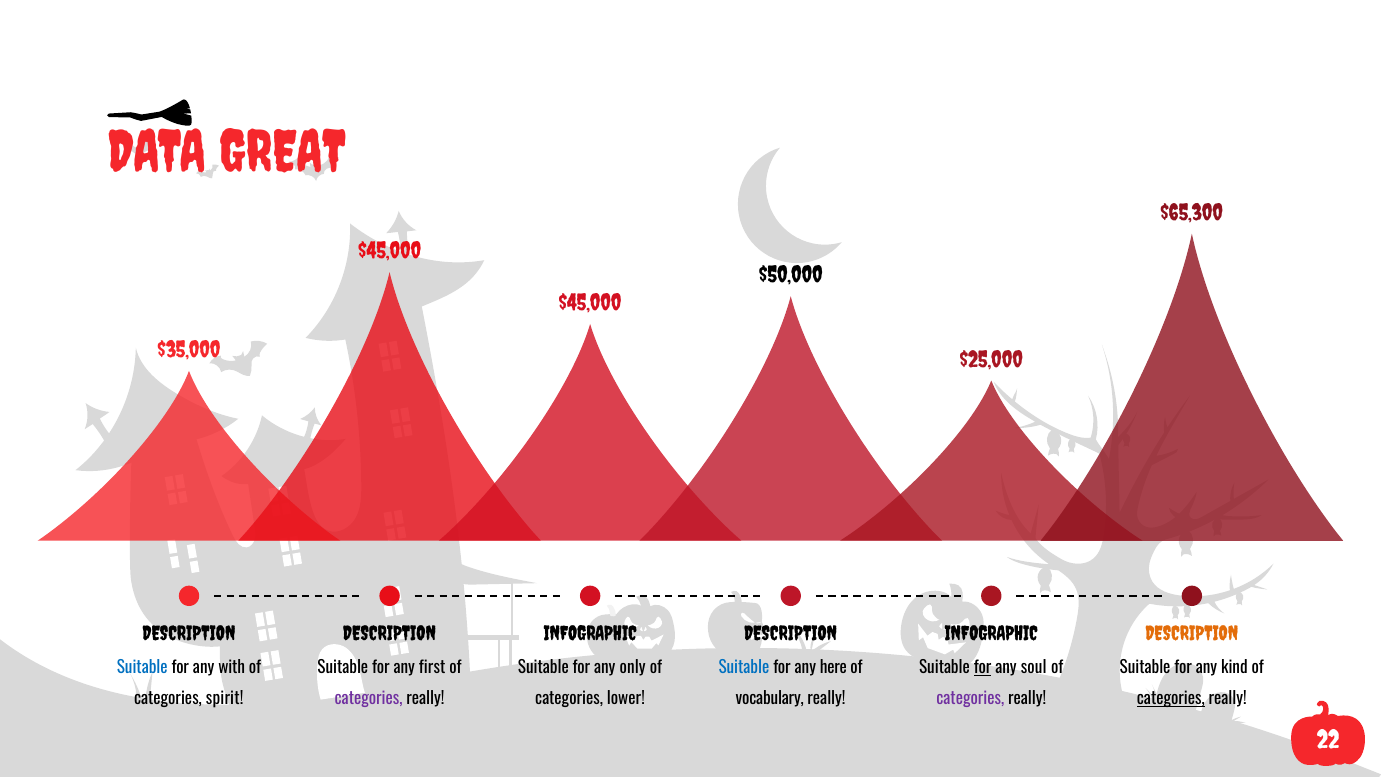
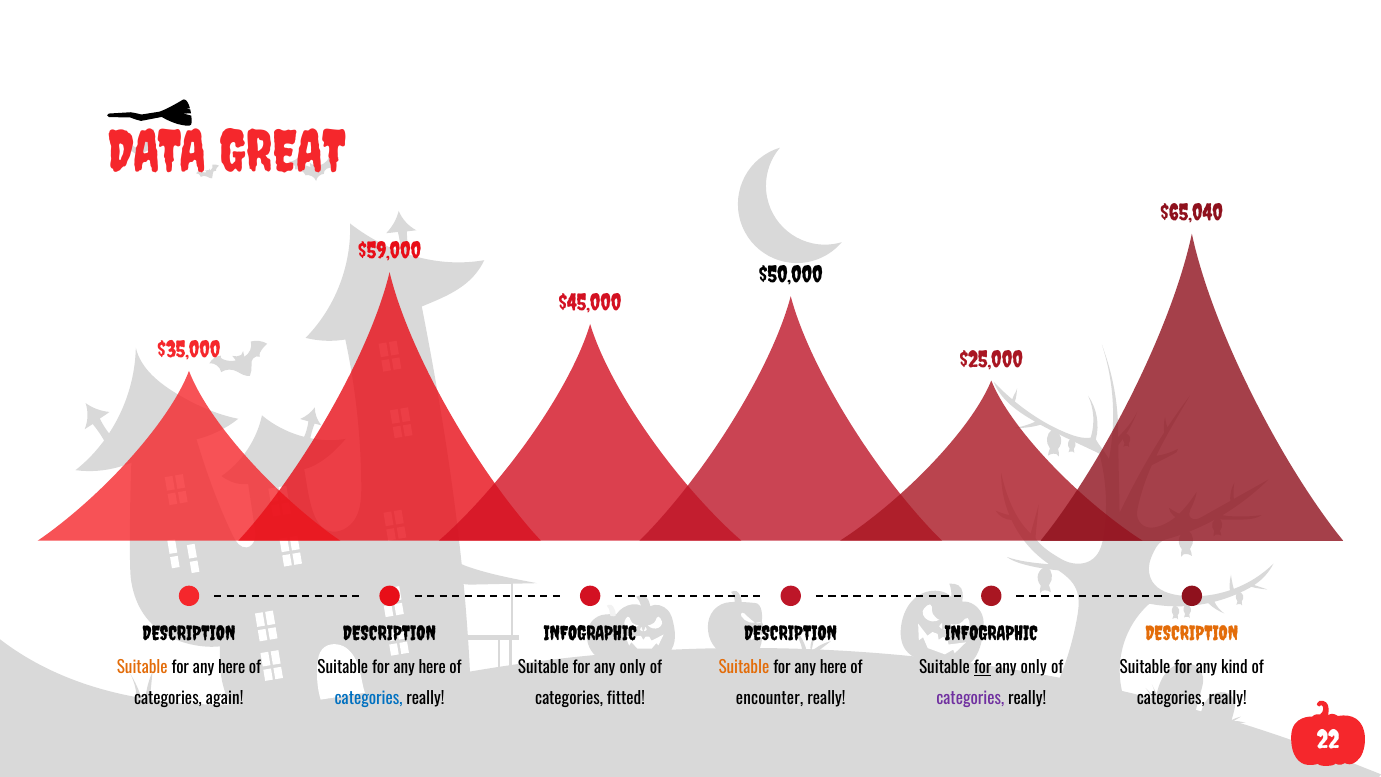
$65,300: $65,300 -> $65,040 (1192, 213)
$45,000: $45,000 -> $59,000 (390, 251)
Suitable colour: blue -> orange (142, 668)
with: with -> here (232, 668)
first: first -> here (432, 668)
Suitable colour: blue -> orange (744, 668)
soul: soul -> only (1034, 668)
spirit: spirit -> again (225, 699)
categories colour: purple -> blue (369, 699)
lower: lower -> fitted (626, 699)
vocabulary: vocabulary -> encounter (770, 699)
categories underline: present -> none (1171, 699)
